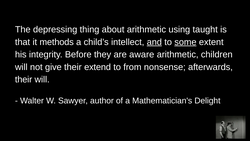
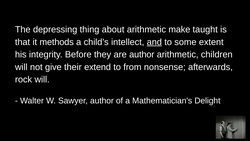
using: using -> make (179, 29)
some underline: present -> none (185, 42)
are aware: aware -> author (142, 54)
their: their -> rock (24, 79)
